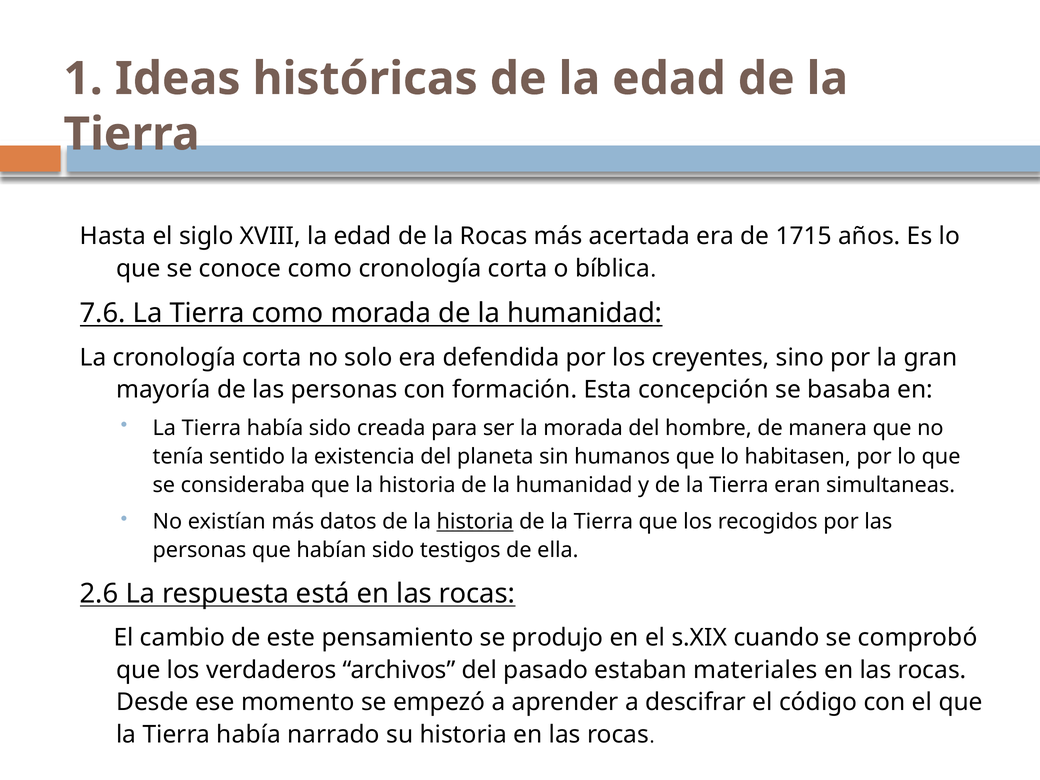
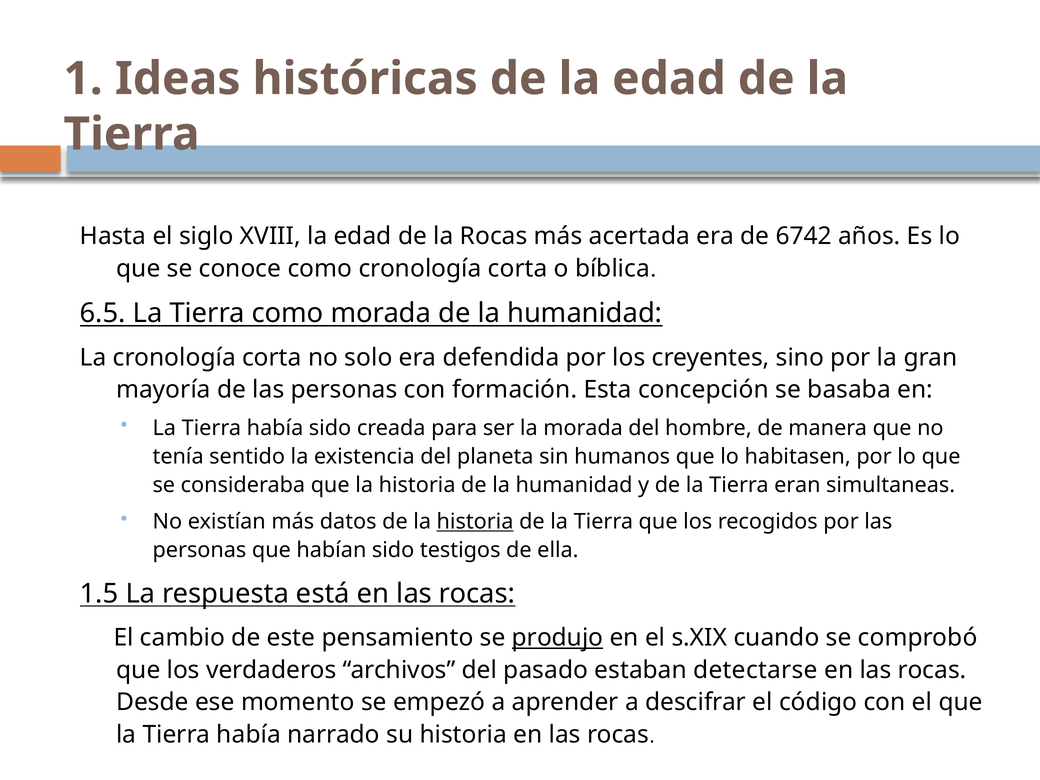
1715: 1715 -> 6742 (804, 236)
7.6: 7.6 -> 6.5 (103, 313)
2.6: 2.6 -> 1.5 (99, 593)
produjo underline: none -> present (558, 638)
materiales: materiales -> detectarse (755, 670)
